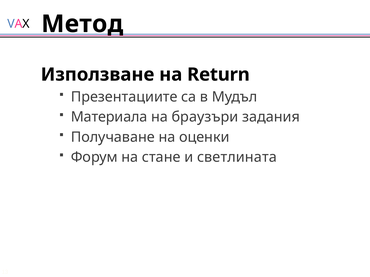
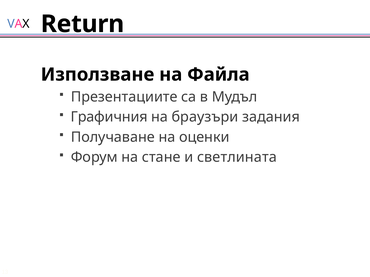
Метод: Метод -> Return (82, 24)
Return: Return -> Файла (218, 75)
Материала: Материала -> Графичния (109, 117)
